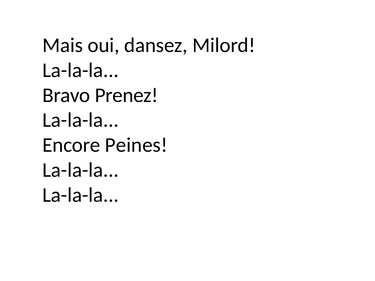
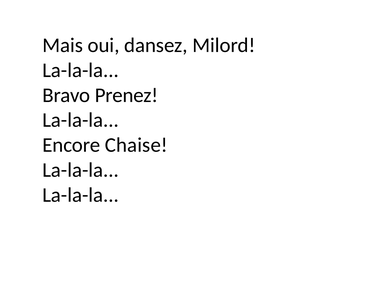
Peines: Peines -> Chaise (136, 145)
